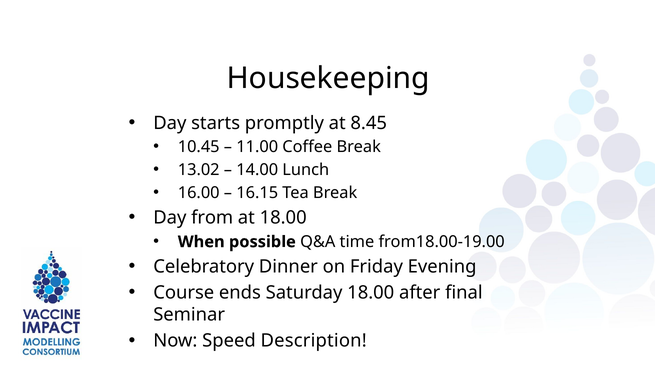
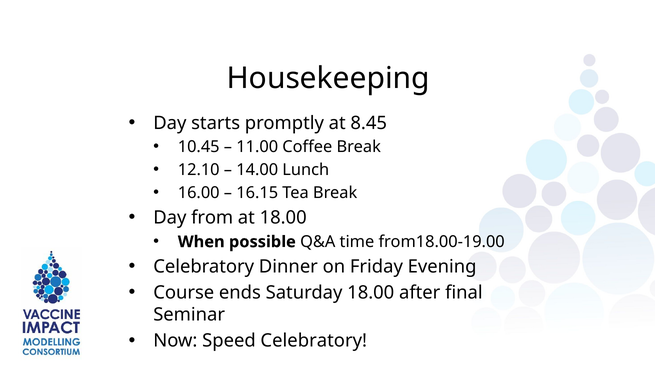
13.02: 13.02 -> 12.10 (199, 170)
Speed Description: Description -> Celebratory (314, 340)
